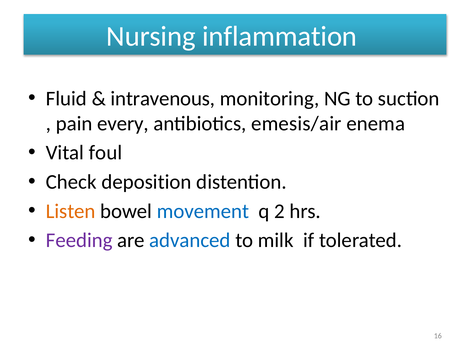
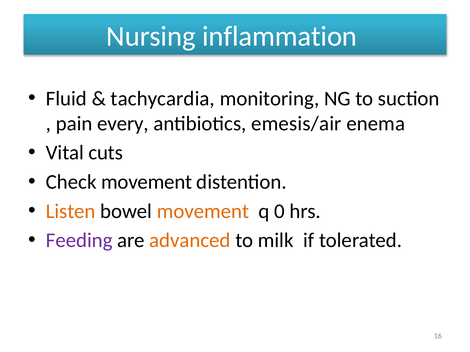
intravenous: intravenous -> tachycardia (163, 99)
foul: foul -> cuts (106, 153)
Check deposition: deposition -> movement (147, 182)
movement colour: blue -> orange (203, 211)
2: 2 -> 0 (280, 211)
advanced colour: blue -> orange (190, 241)
